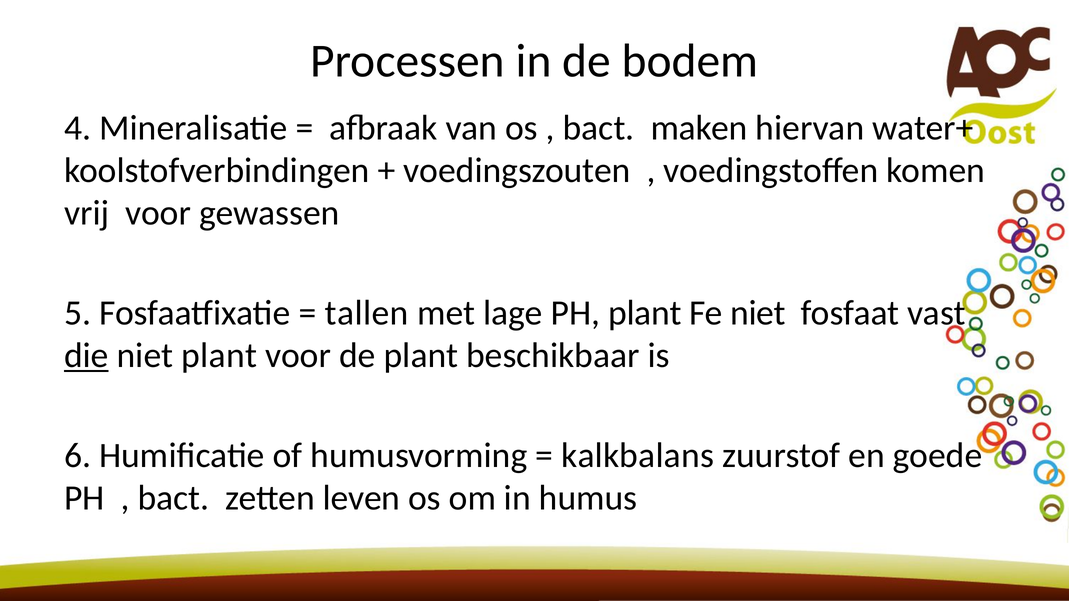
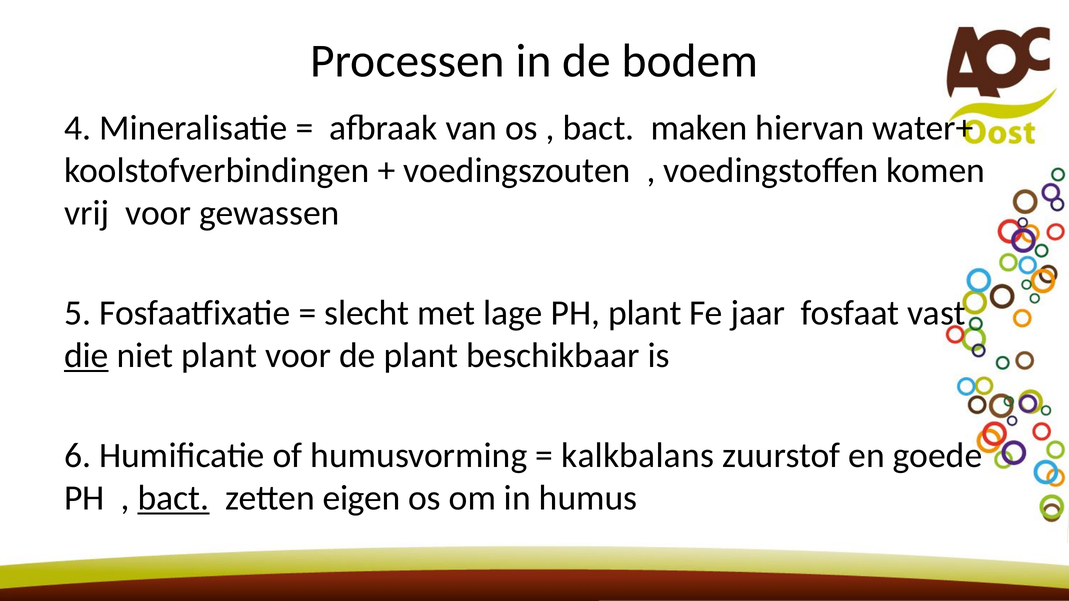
tallen: tallen -> slecht (367, 313)
Fe niet: niet -> jaar (758, 313)
bact underline: none -> present (173, 498)
leven: leven -> eigen (362, 498)
